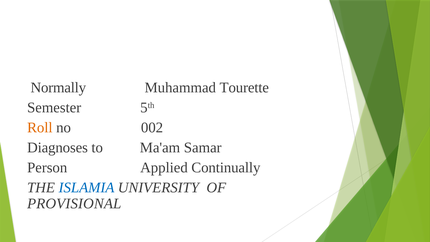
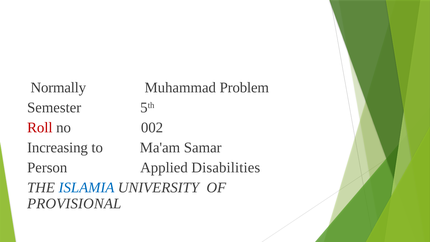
Tourette: Tourette -> Problem (244, 88)
Roll colour: orange -> red (40, 128)
Diagnoses: Diagnoses -> Increasing (57, 148)
Continually: Continually -> Disabilities (226, 168)
